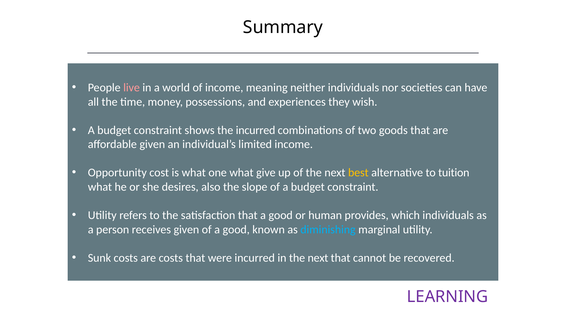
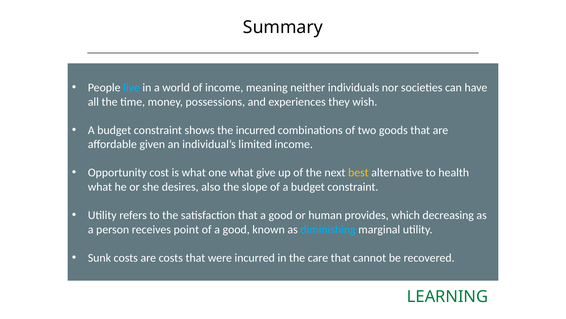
live colour: pink -> light blue (132, 87)
tuition: tuition -> health (454, 172)
which individuals: individuals -> decreasing (448, 215)
receives given: given -> point (186, 229)
in the next: next -> care (318, 257)
LEARNING colour: purple -> green (448, 296)
